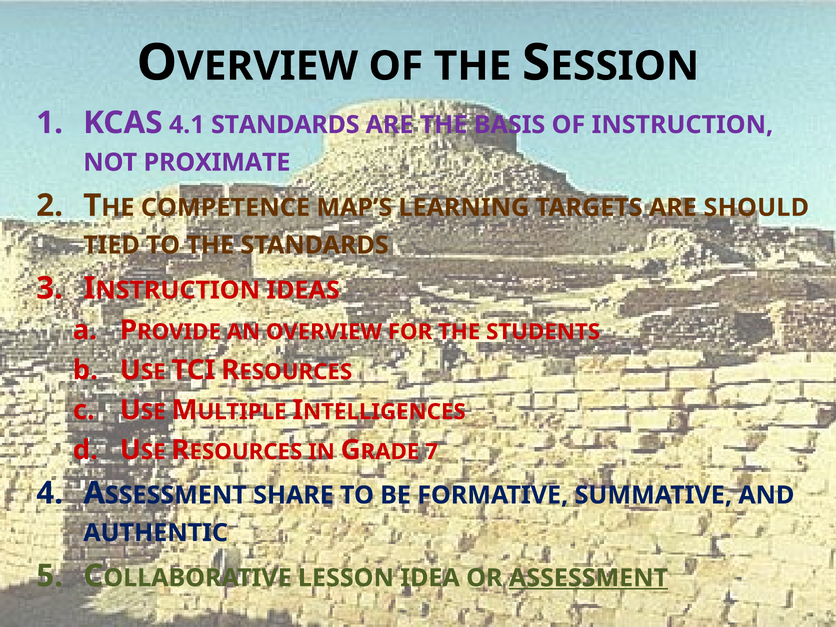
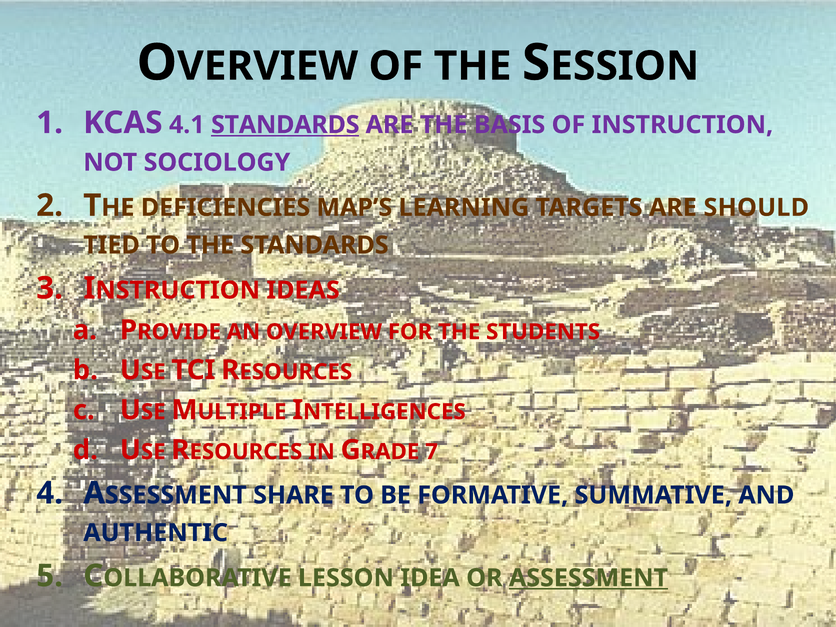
STANDARDS underline: none -> present (285, 125)
PROXIMATE: PROXIMATE -> SOCIOLOGY (217, 162)
COMPETENCE: COMPETENCE -> DEFICIENCIES (225, 208)
